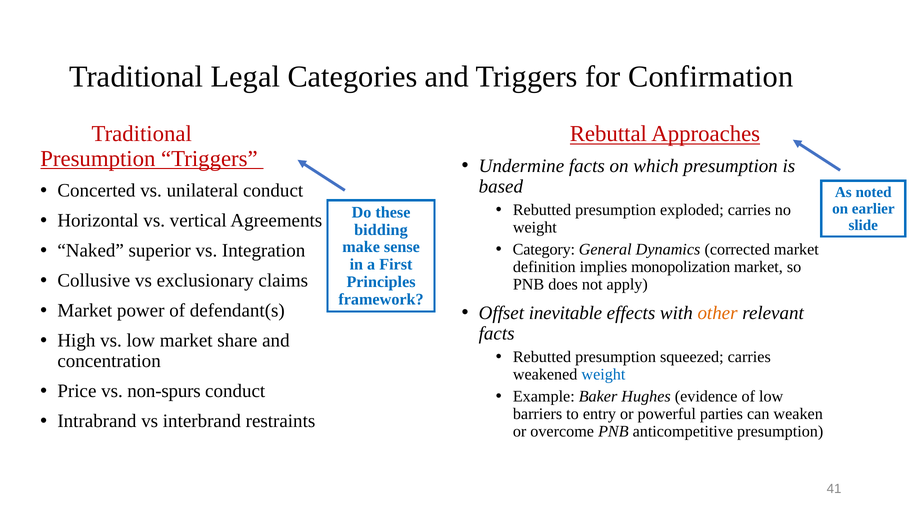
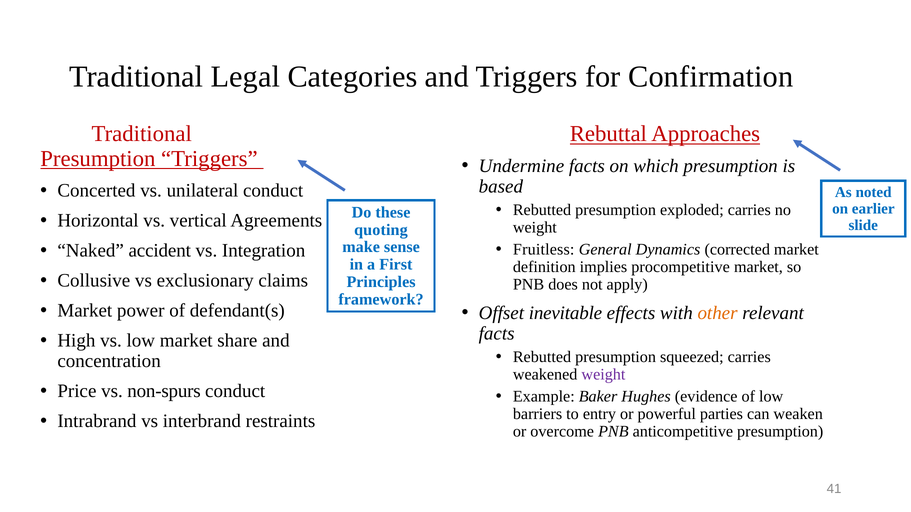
bidding: bidding -> quoting (381, 230)
superior: superior -> accident (160, 251)
Category: Category -> Fruitless (544, 250)
monopolization: monopolization -> procompetitive (681, 267)
weight colour: blue -> purple (603, 375)
